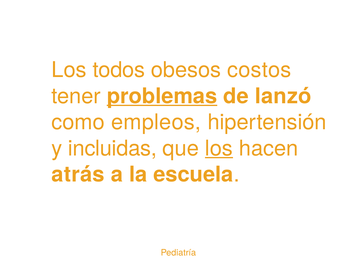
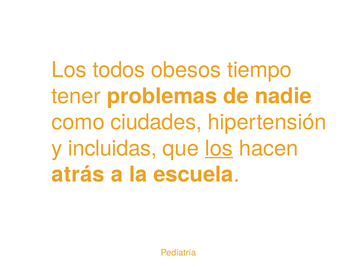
costos: costos -> tiempo (259, 70)
problemas underline: present -> none (162, 96)
lanzó: lanzó -> nadie (283, 96)
empleos: empleos -> ciudades (156, 123)
